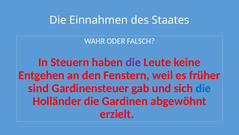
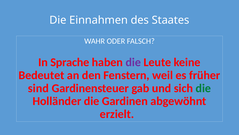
Steuern: Steuern -> Sprache (70, 62)
Entgehen: Entgehen -> Bedeutet (41, 75)
die colour: blue -> green (203, 88)
